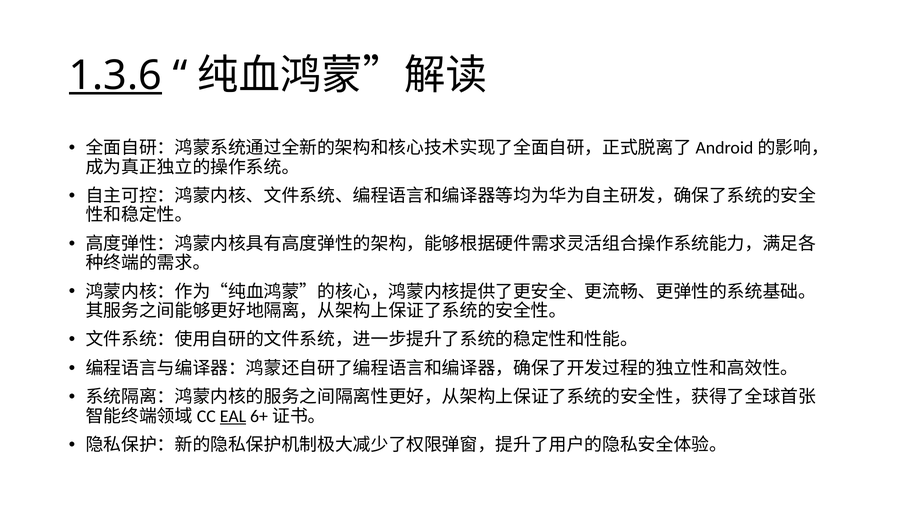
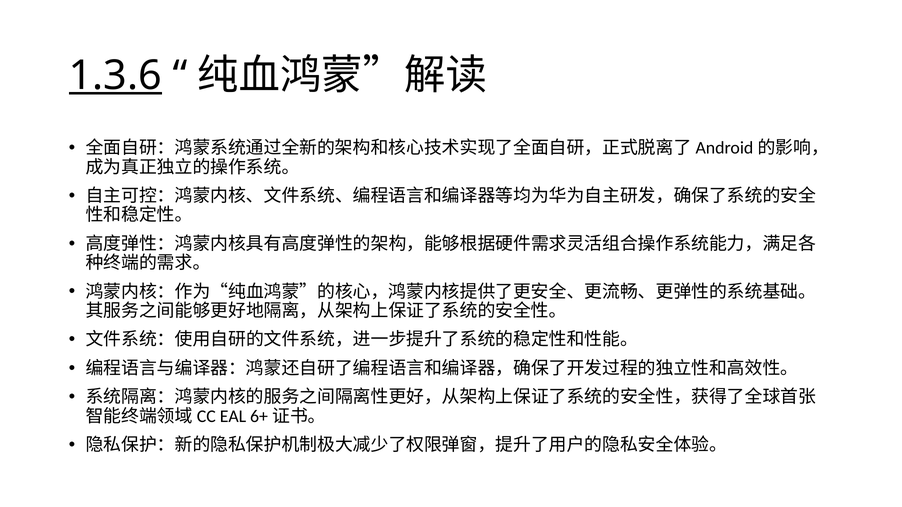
EAL underline: present -> none (233, 416)
